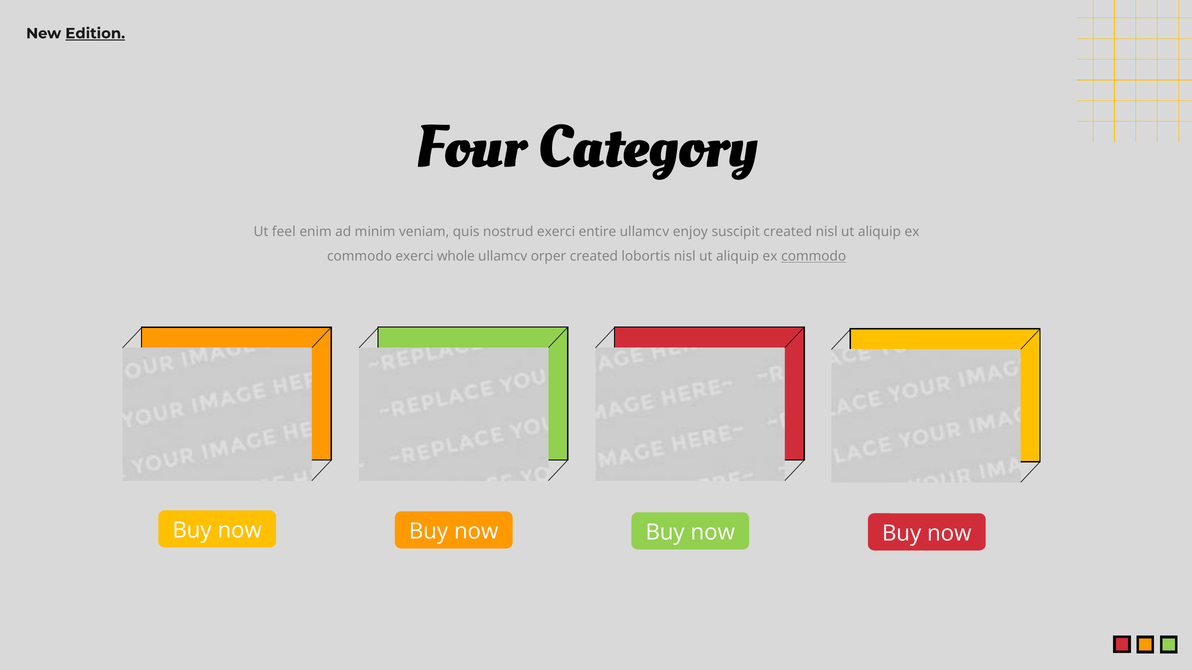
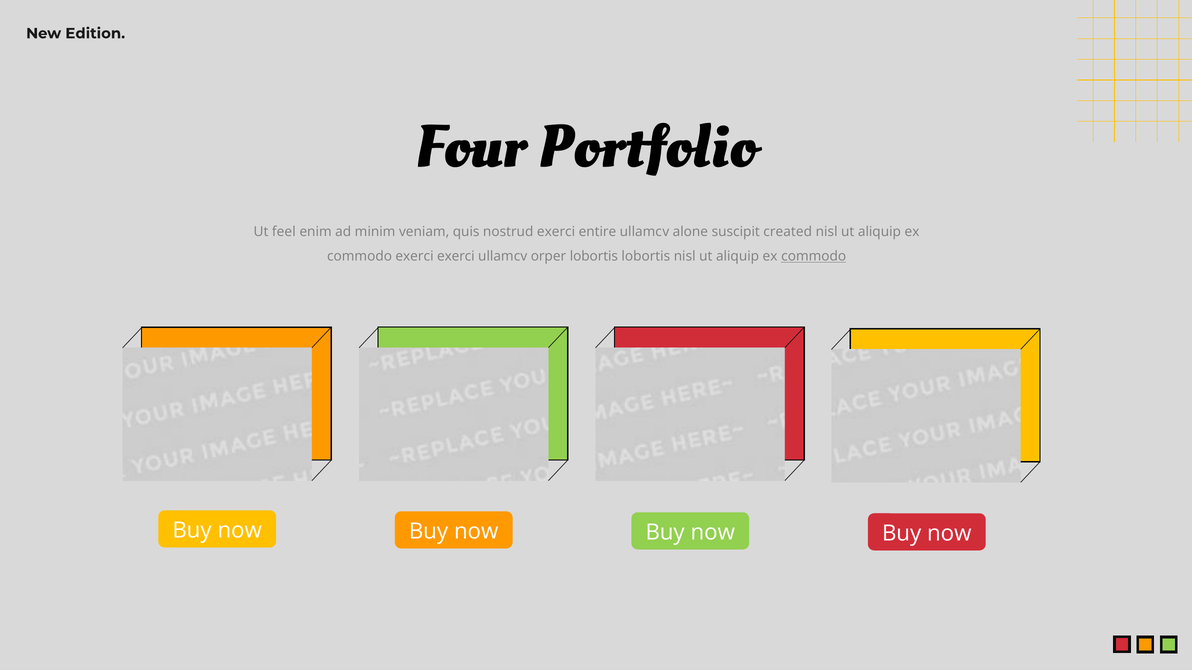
Edition underline: present -> none (95, 33)
Category: Category -> Portfolio (647, 147)
enjoy: enjoy -> alone (690, 232)
exerci whole: whole -> exerci (456, 257)
orper created: created -> lobortis (594, 257)
